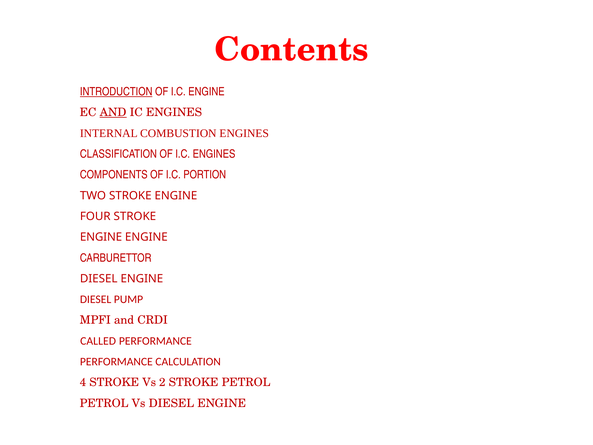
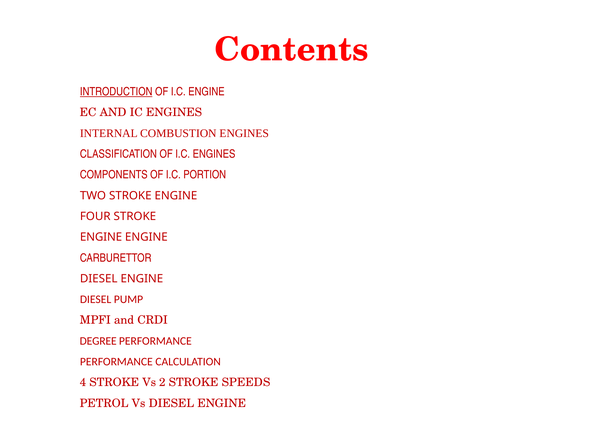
AND underline: present -> none (113, 112)
CALLED: CALLED -> DEGREE (98, 341)
STROKE PETROL: PETROL -> SPEEDS (246, 382)
